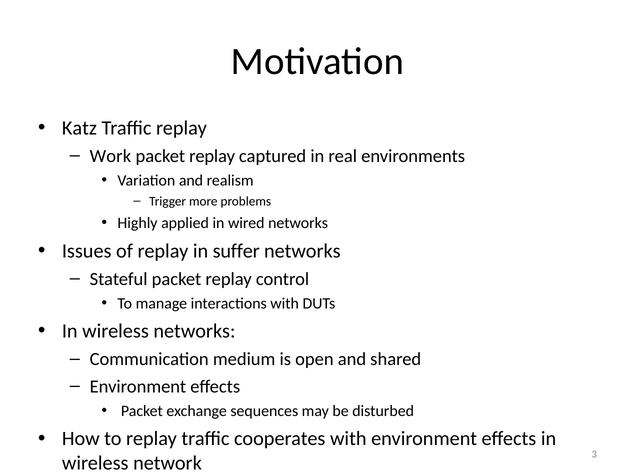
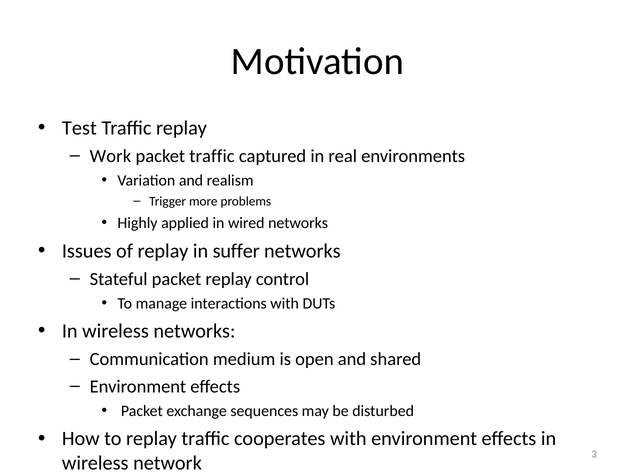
Katz: Katz -> Test (79, 128)
replay: replay -> traffic (212, 156)
